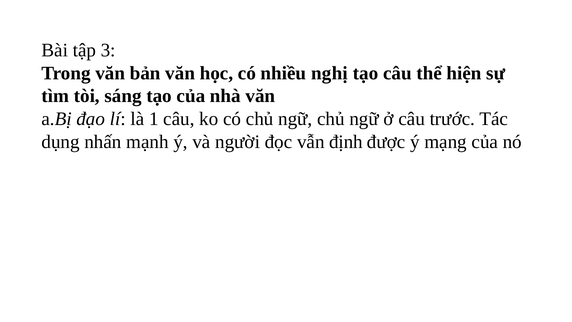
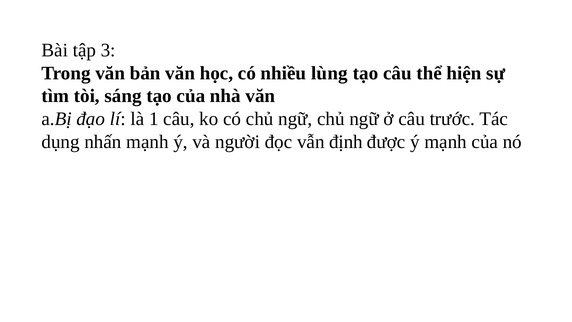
nghị: nghị -> lùng (329, 73)
ý mạng: mạng -> mạnh (446, 142)
